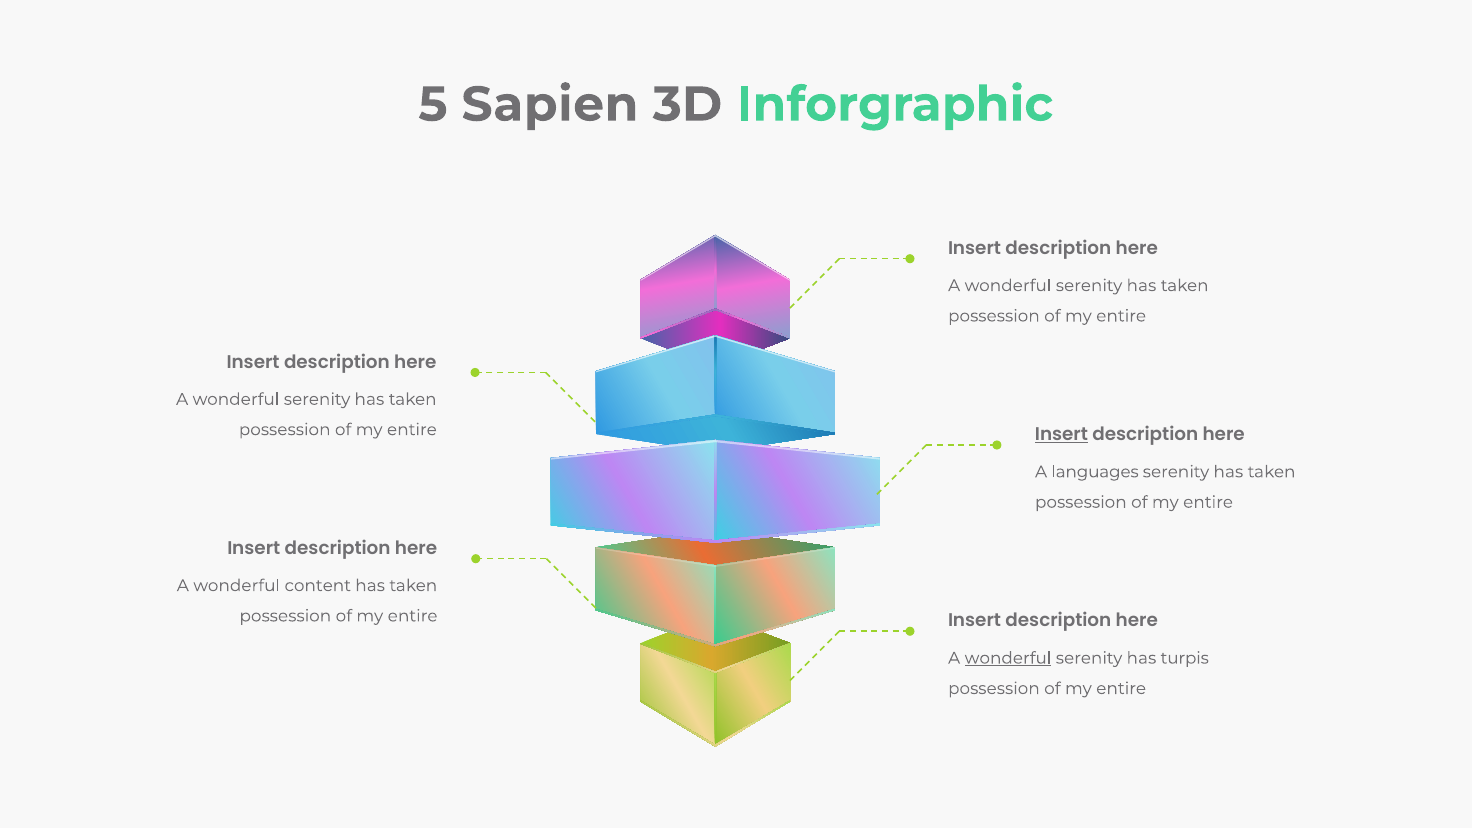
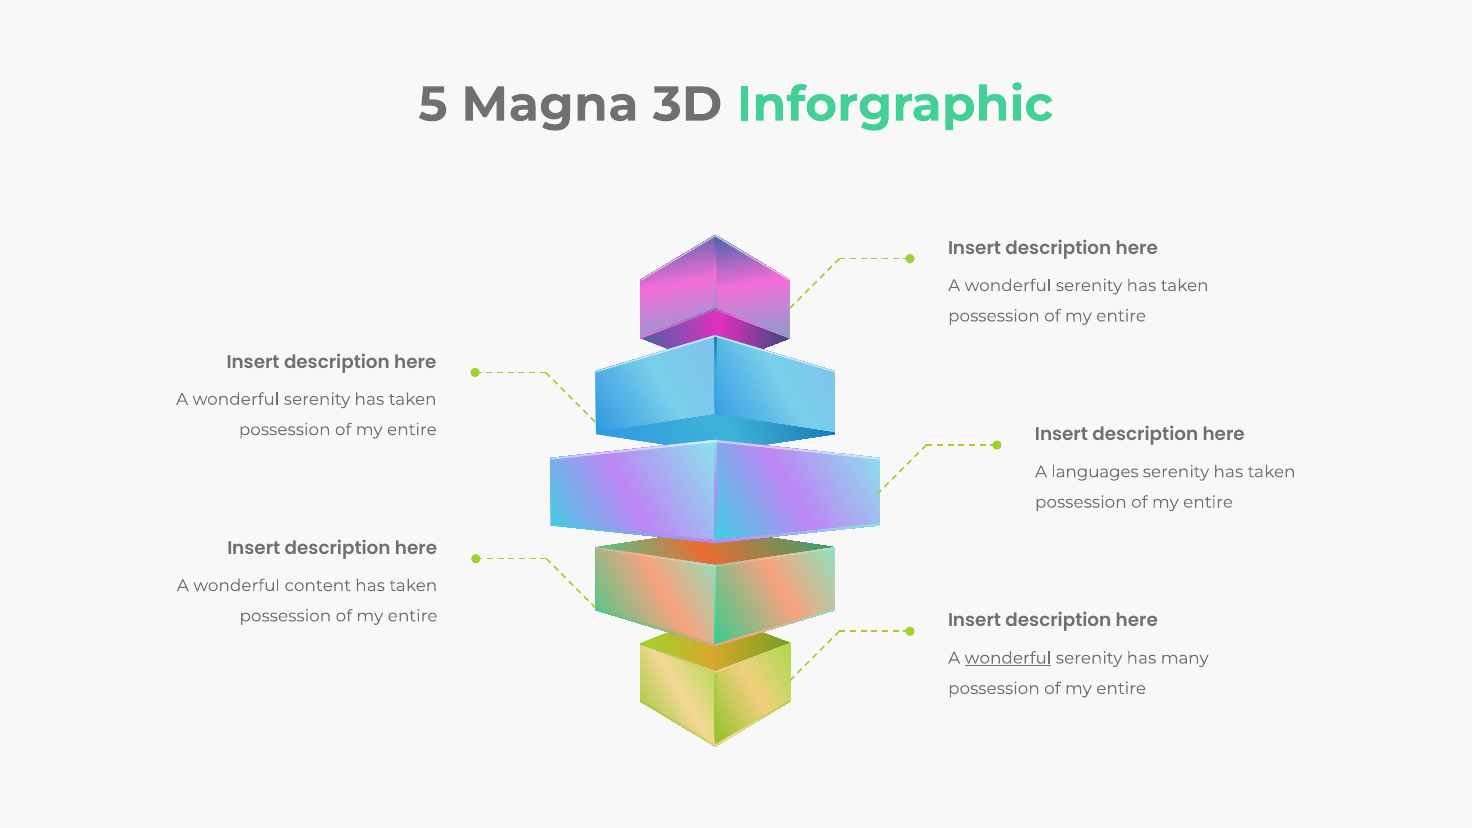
Sapien: Sapien -> Magna (550, 105)
Insert underline: present -> none (1061, 435)
turpis: turpis -> many (1185, 658)
